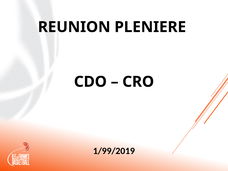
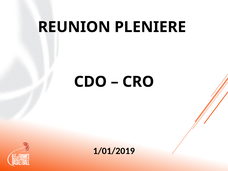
1/99/2019: 1/99/2019 -> 1/01/2019 (114, 151)
